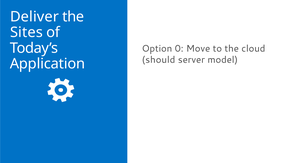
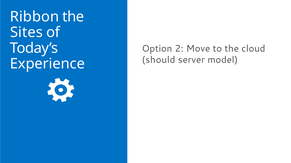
Deliver: Deliver -> Ribbon (34, 17)
0: 0 -> 2 (179, 49)
Application: Application -> Experience (47, 64)
